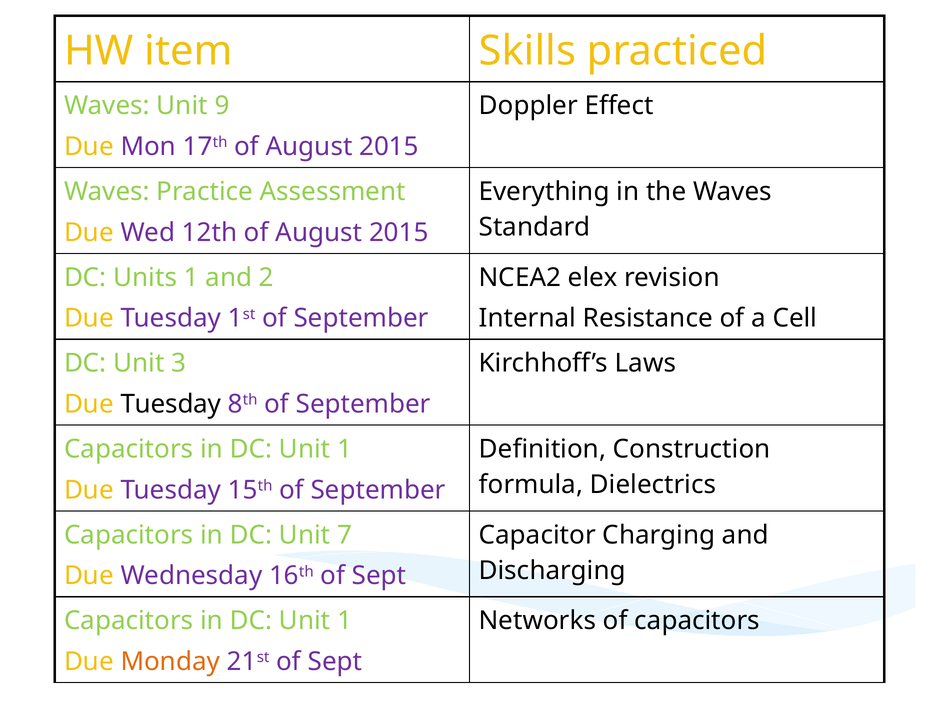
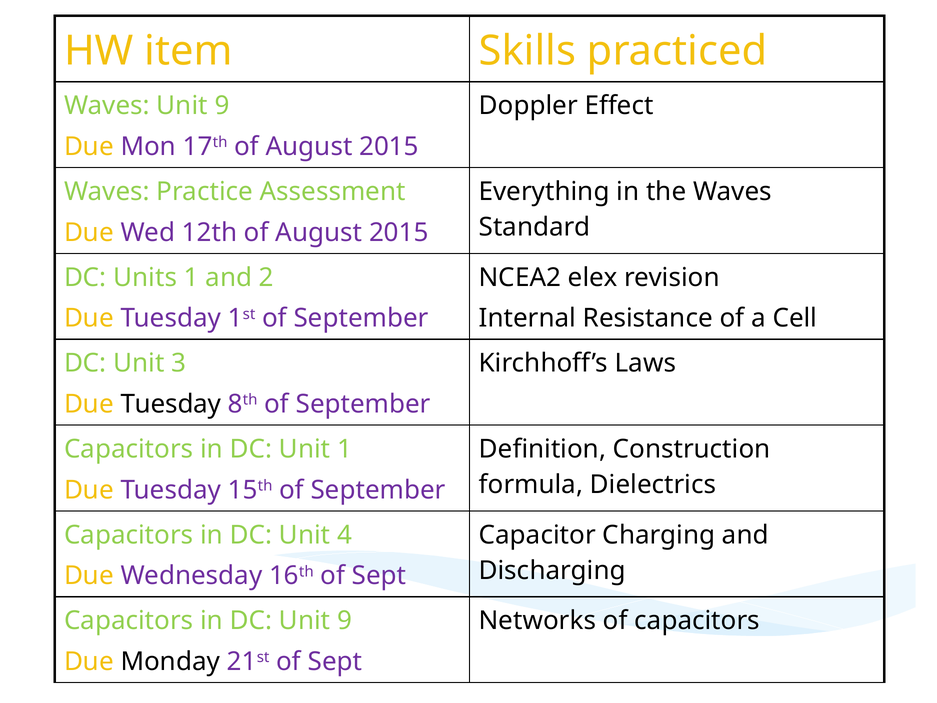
7: 7 -> 4 (345, 535)
1: 1 -> 9 (345, 621)
Monday colour: orange -> black (170, 661)
